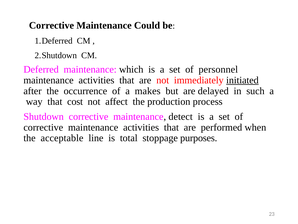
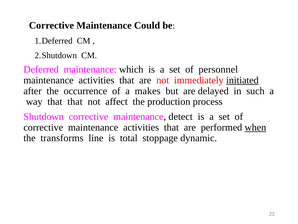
that cost: cost -> that (75, 101)
when underline: none -> present (255, 127)
acceptable: acceptable -> transforms (62, 138)
purposes: purposes -> dynamic (199, 138)
